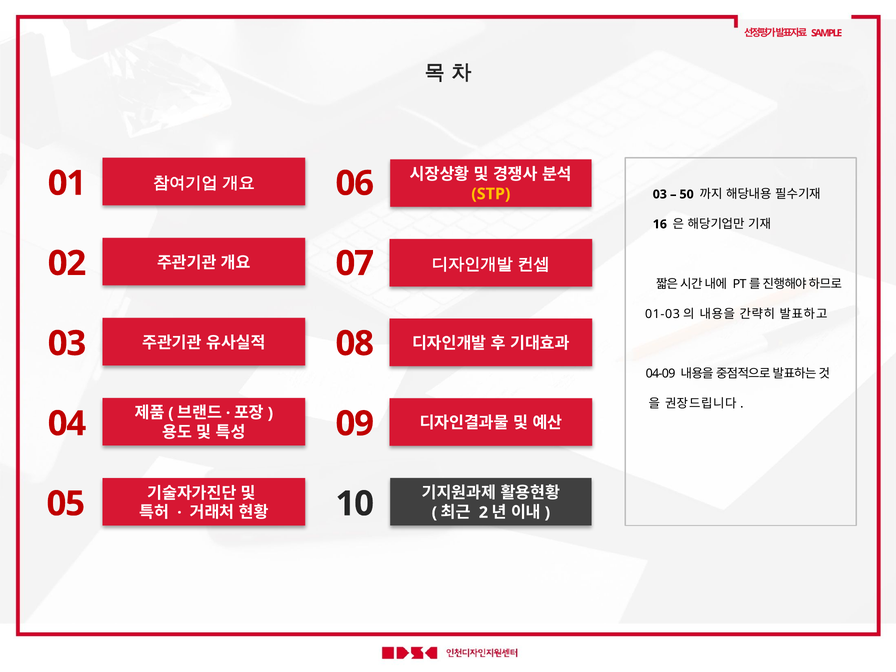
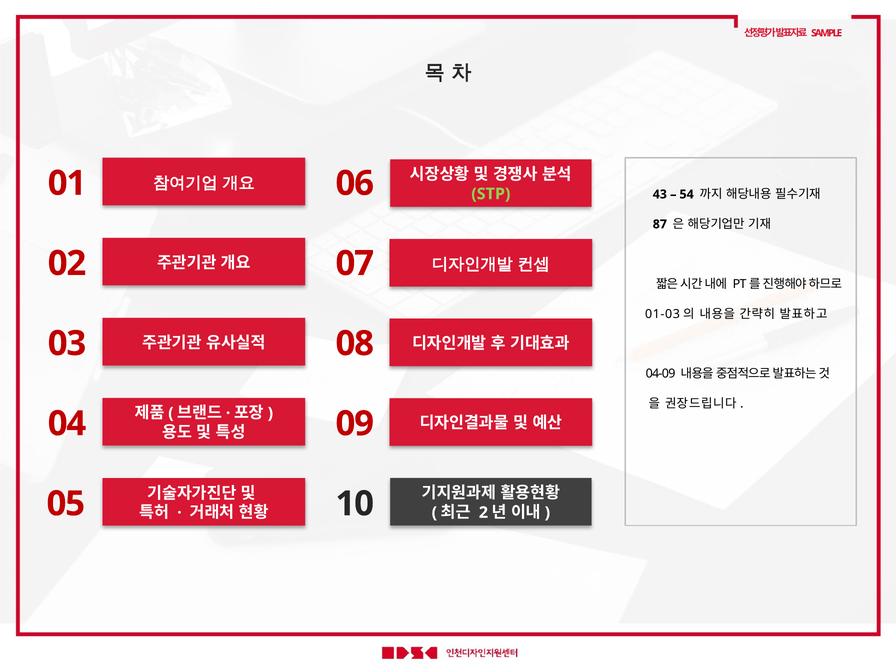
03: 03 -> 43 (660, 194)
50: 50 -> 54 (687, 194)
STP colour: yellow -> light green (491, 194)
16: 16 -> 87 (660, 224)
